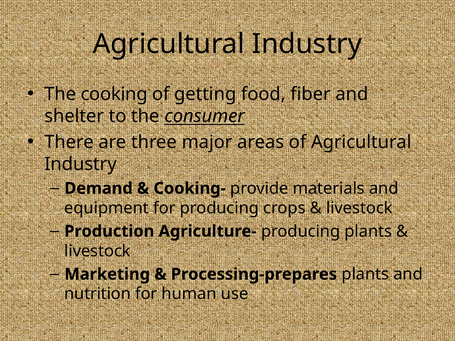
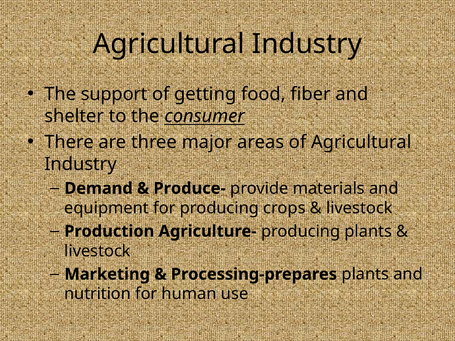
cooking: cooking -> support (114, 94)
Cooking-: Cooking- -> Produce- (190, 188)
